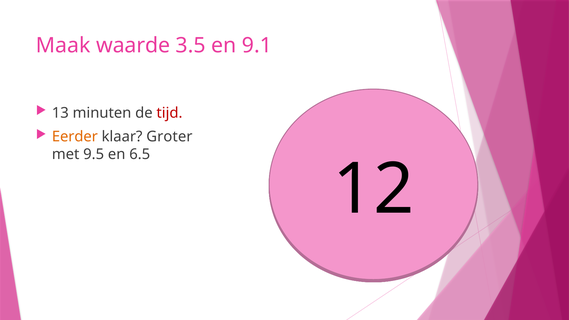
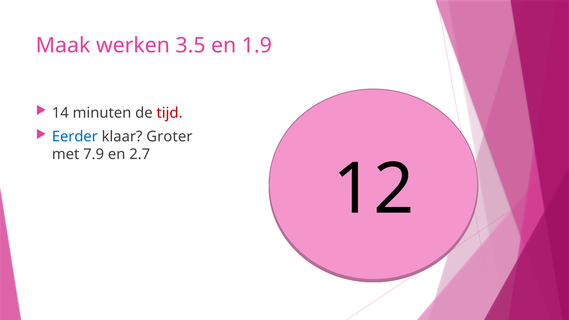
waarde: waarde -> werken (133, 45)
9.1: 9.1 -> 1.9 (257, 45)
13: 13 -> 14 (60, 113)
Eerder colour: orange -> blue (75, 137)
9.5: 9.5 -> 7.9 (94, 154)
6.5: 6.5 -> 2.7 (140, 154)
